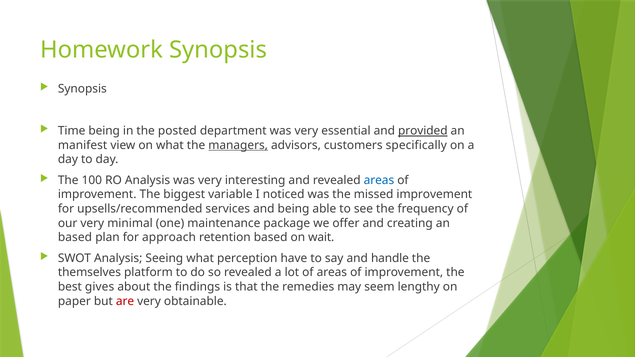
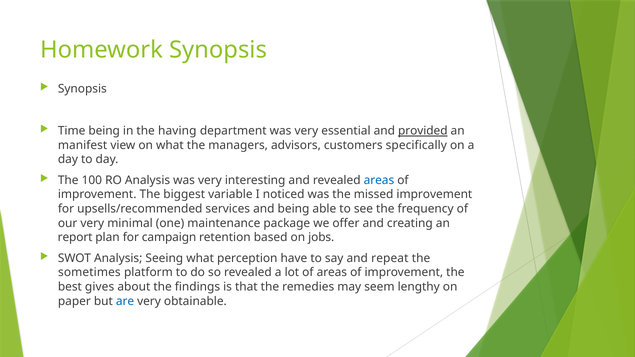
posted: posted -> having (177, 131)
managers underline: present -> none (238, 145)
based: based -> report (75, 237)
approach: approach -> campaign (169, 237)
wait: wait -> jobs (321, 237)
handle: handle -> repeat (390, 258)
themselves: themselves -> sometimes (89, 273)
are colour: red -> blue (125, 301)
